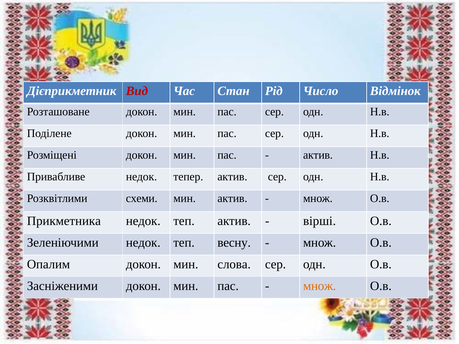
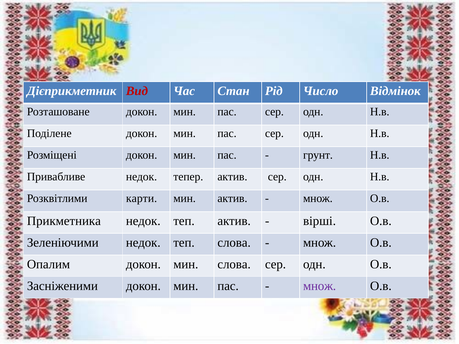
актив: актив -> грунт (318, 155)
схеми: схеми -> карти (142, 198)
теп весну: весну -> слова (234, 243)
множ colour: orange -> purple (320, 286)
